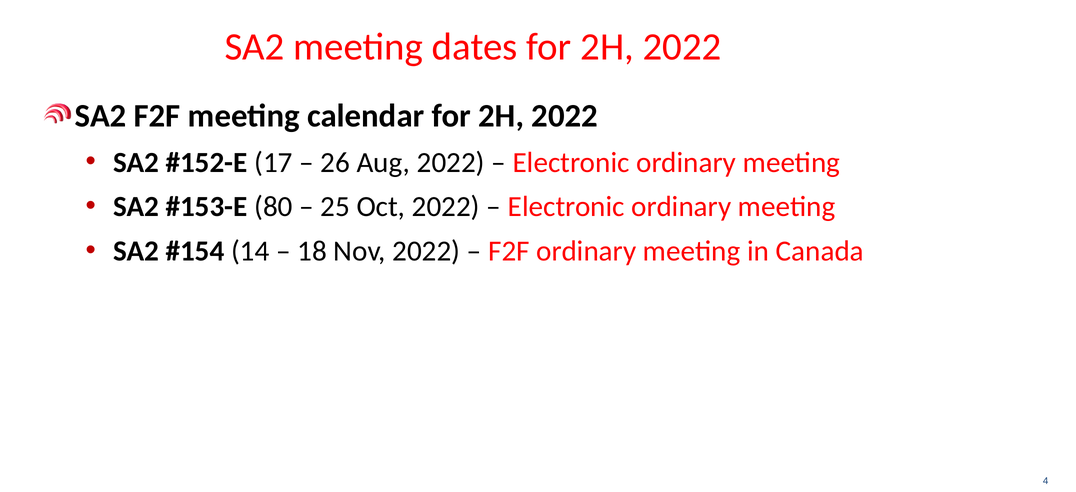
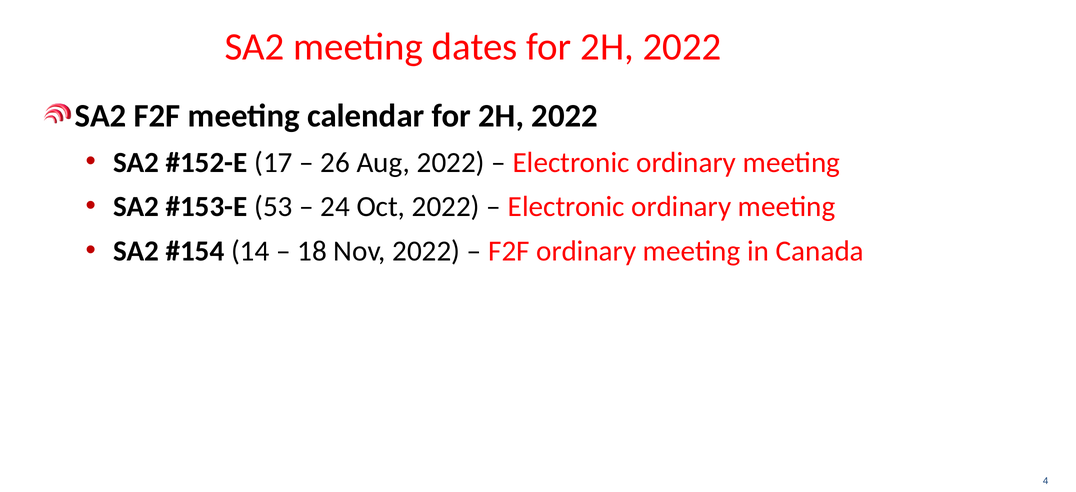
80: 80 -> 53 (274, 207)
25: 25 -> 24 (335, 207)
